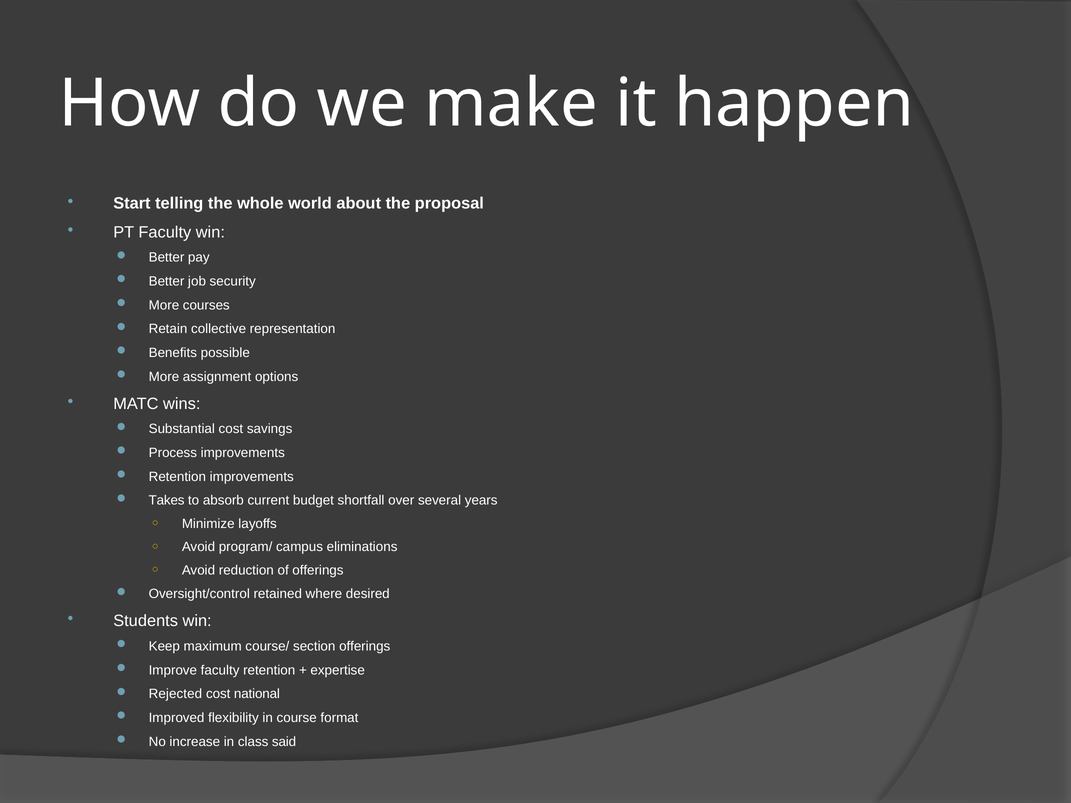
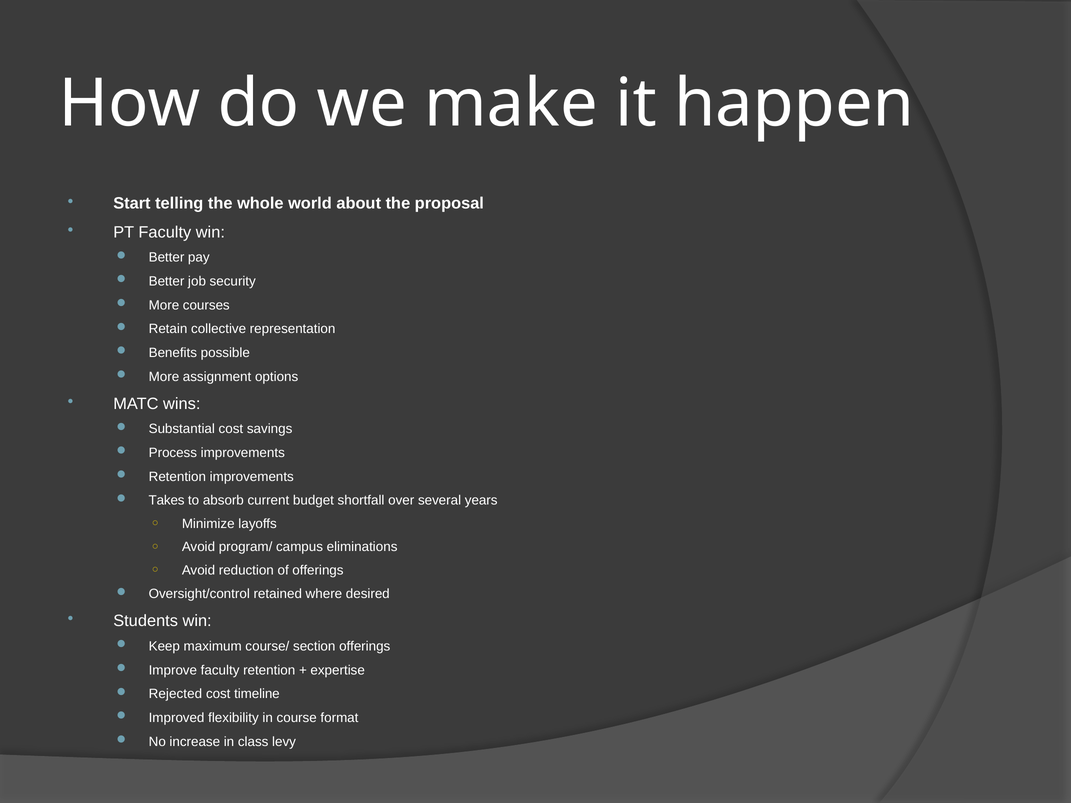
national: national -> timeline (257, 694)
said: said -> levy (284, 742)
